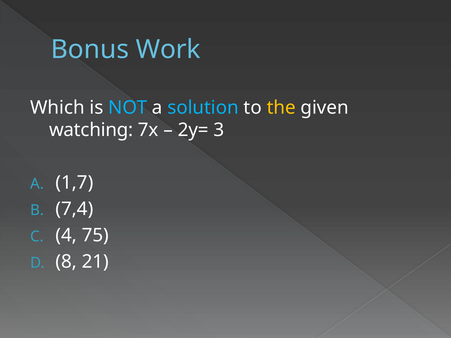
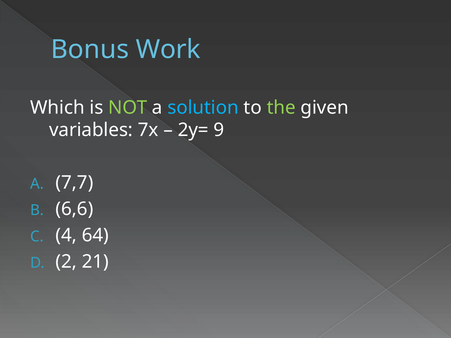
NOT colour: light blue -> light green (128, 108)
the colour: yellow -> light green (281, 108)
watching: watching -> variables (91, 130)
3: 3 -> 9 (219, 130)
1,7: 1,7 -> 7,7 (74, 183)
7,4: 7,4 -> 6,6 (74, 209)
75: 75 -> 64 (95, 235)
8: 8 -> 2 (66, 262)
